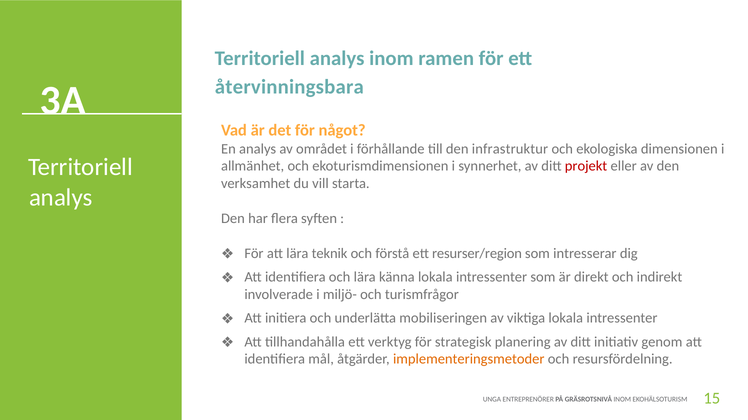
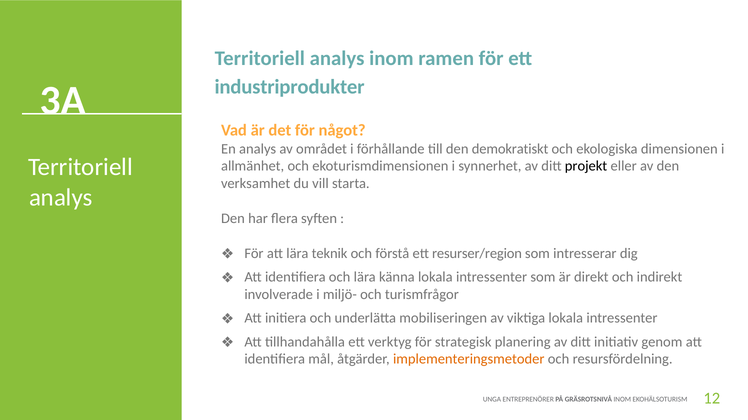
återvinningsbara: återvinningsbara -> industriprodukter (290, 87)
infrastruktur: infrastruktur -> demokratiskt (510, 149)
projekt colour: red -> black (586, 166)
15: 15 -> 12 (712, 399)
